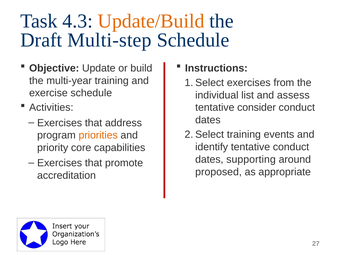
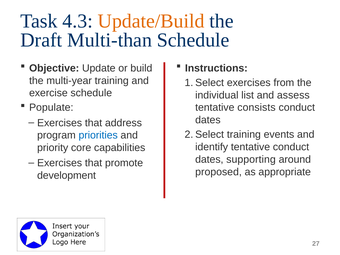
Multi-step: Multi-step -> Multi-than (110, 40)
Activities: Activities -> Populate (51, 108)
consider: consider -> consists (256, 108)
priorities colour: orange -> blue (98, 135)
accreditation: accreditation -> development (67, 175)
